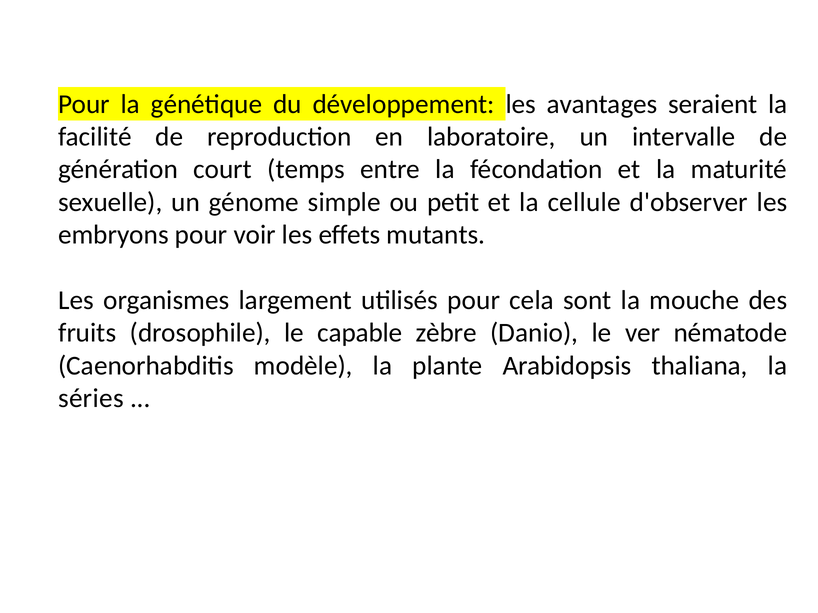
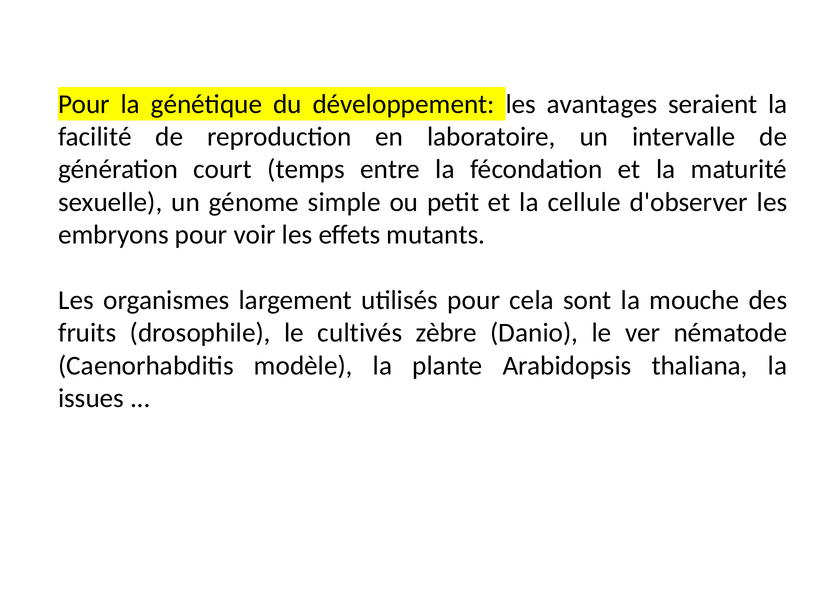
capable: capable -> cultivés (360, 333)
séries: séries -> issues (91, 399)
